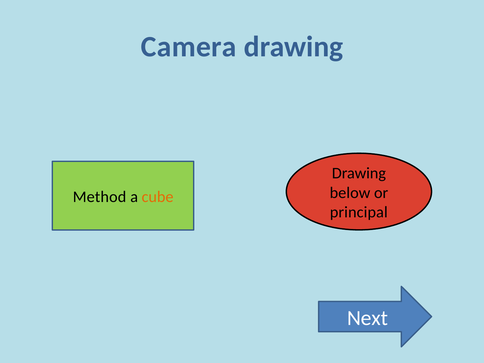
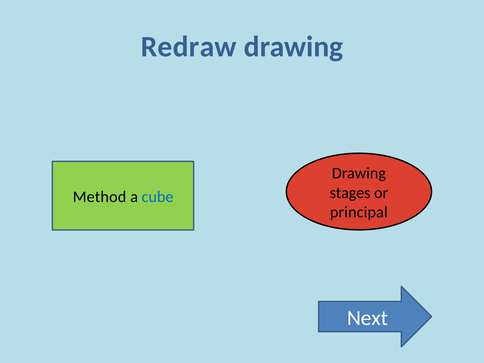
Camera: Camera -> Redraw (189, 47)
below: below -> stages (350, 193)
cube colour: orange -> blue (158, 197)
